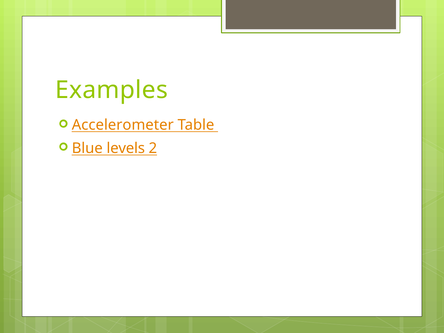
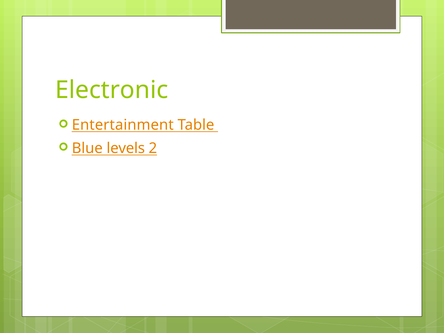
Examples: Examples -> Electronic (112, 90)
Accelerometer: Accelerometer -> Entertainment (123, 125)
